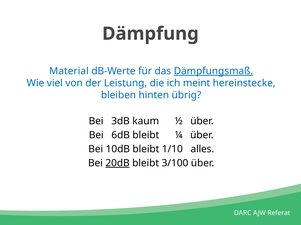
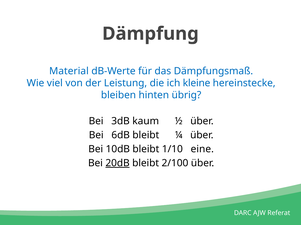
Dämpfungsmaß underline: present -> none (213, 71)
meint: meint -> kleine (197, 83)
alles: alles -> eine (202, 150)
3/100: 3/100 -> 2/100 (175, 164)
